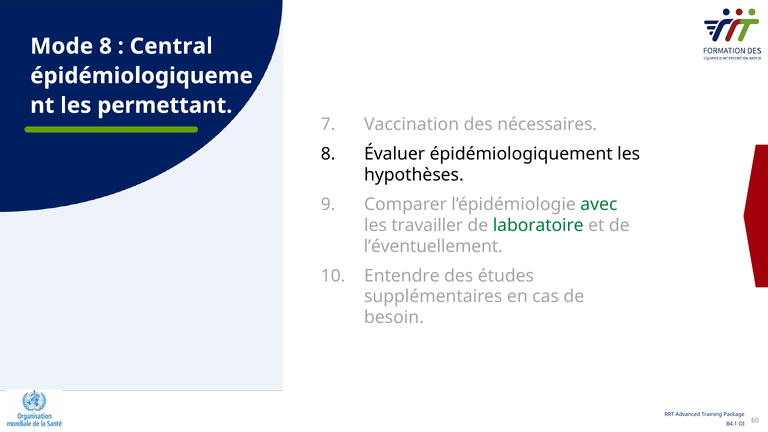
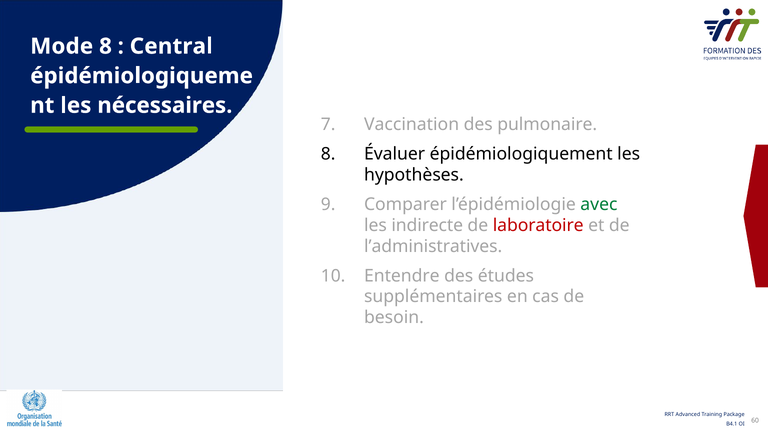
permettant: permettant -> nécessaires (165, 105)
nécessaires: nécessaires -> pulmonaire (547, 125)
travailler: travailler -> indirecte (427, 225)
laboratoire colour: green -> red (538, 225)
l’éventuellement: l’éventuellement -> l’administratives (433, 246)
